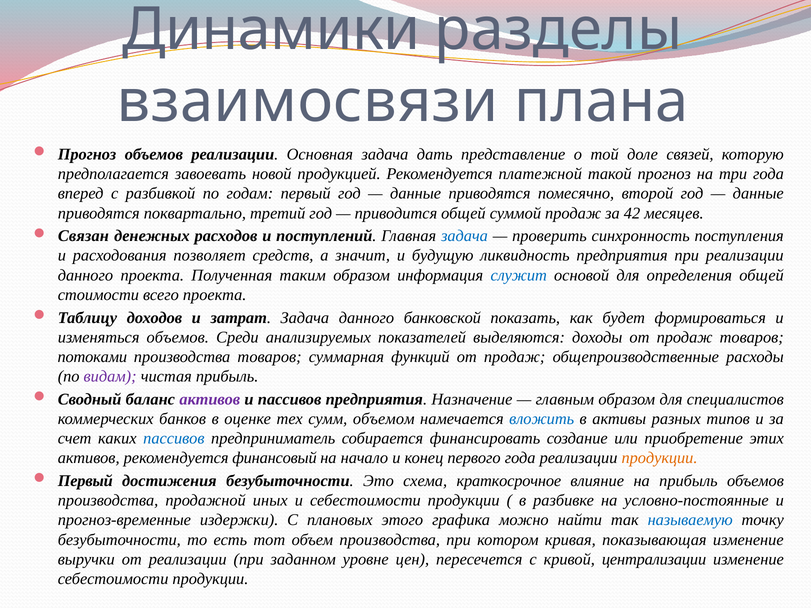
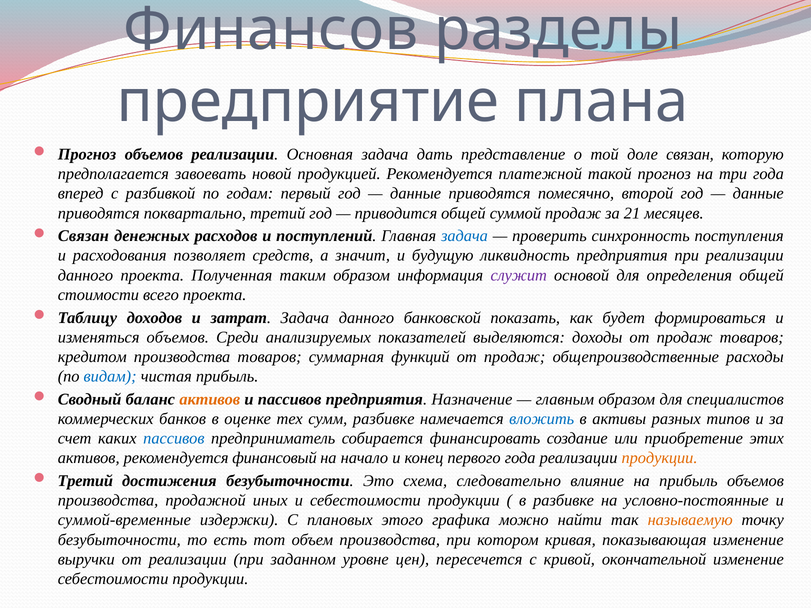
Динамики: Динамики -> Финансов (271, 30)
взаимосвязи: взаимосвязи -> предприятие (308, 101)
доле связей: связей -> связан (690, 154)
42: 42 -> 21 (632, 213)
служит colour: blue -> purple (519, 275)
потоками: потоками -> кредитом (92, 357)
видам colour: purple -> blue (110, 377)
активов colour: purple -> orange (210, 399)
сумм объемом: объемом -> разбивке (384, 419)
Первый: Первый -> Третий (85, 481)
краткосрочное: краткосрочное -> следовательно (509, 481)
прогноз-временные: прогноз-временные -> суммой-временные (124, 520)
называемую colour: blue -> orange (690, 520)
централизации: централизации -> окончательной (654, 560)
